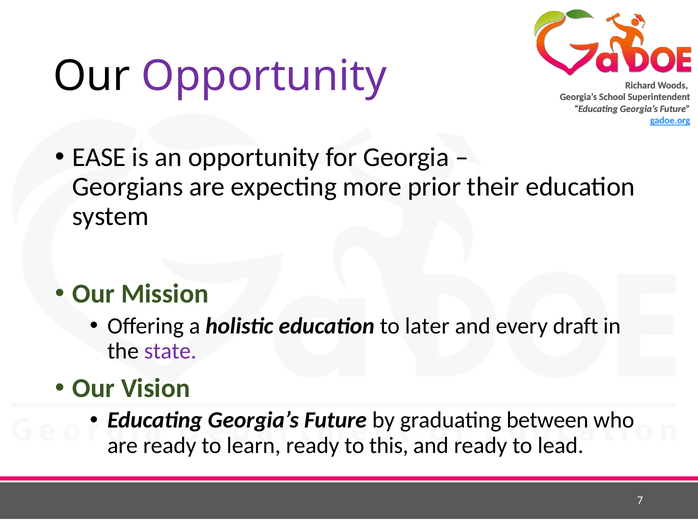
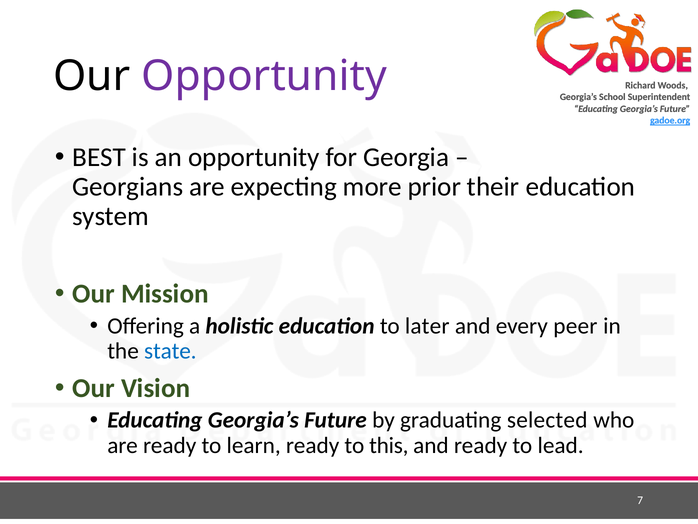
EASE: EASE -> BEST (99, 157)
draft: draft -> peer (575, 326)
state colour: purple -> blue (170, 351)
between: between -> selected (547, 420)
